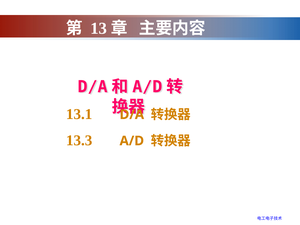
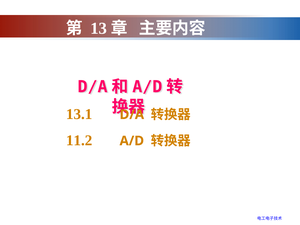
13.3: 13.3 -> 11.2 (79, 140)
